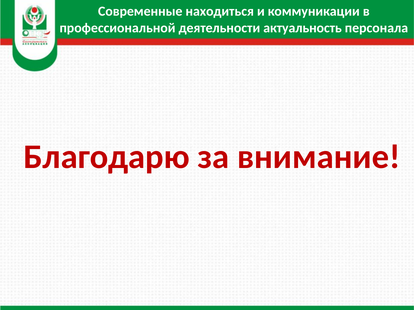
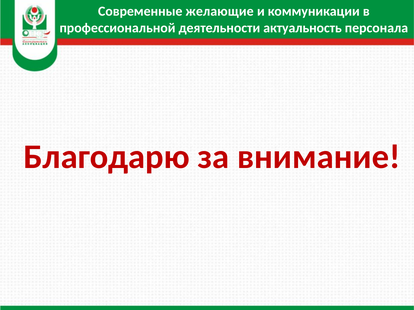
находиться: находиться -> желающие (220, 11)
